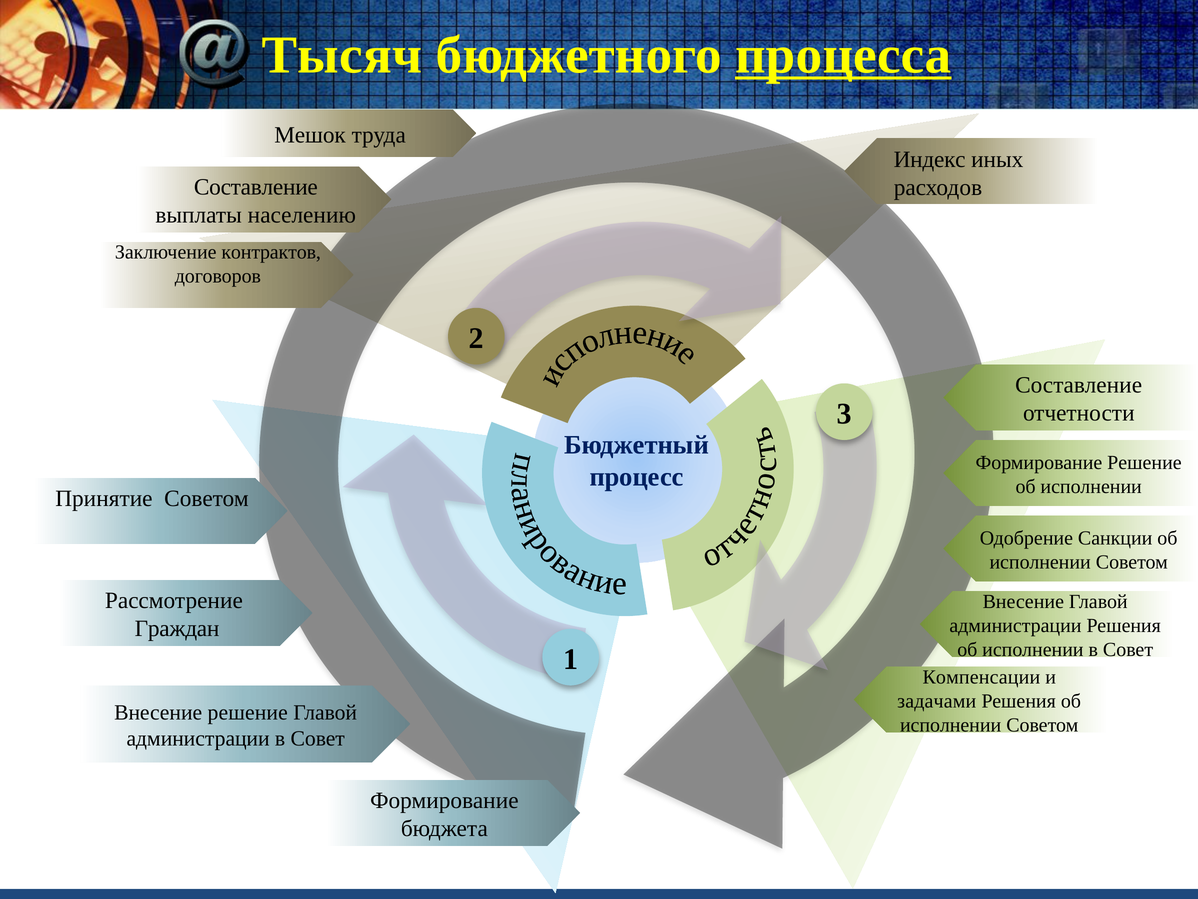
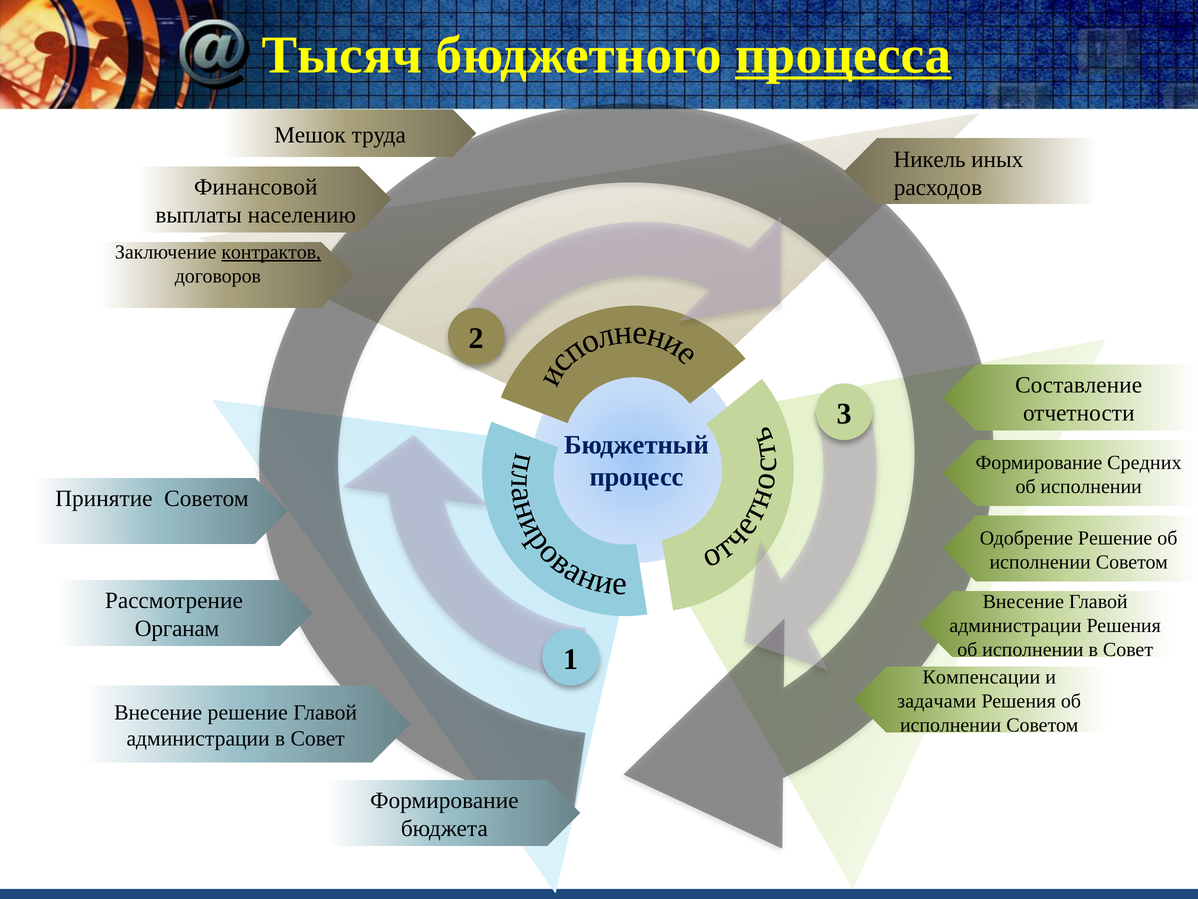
Индекс: Индекс -> Никель (930, 159)
Составление: Составление -> Финансовой (256, 187)
контрактов underline: none -> present (271, 252)
Формирование Решение: Решение -> Средних (1144, 462)
Одобрение Санкции: Санкции -> Решение (1115, 538)
Граждан: Граждан -> Органам (177, 628)
